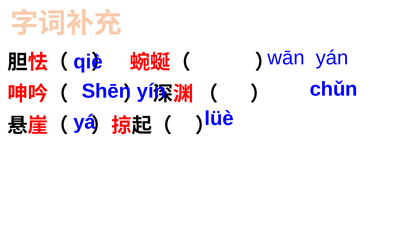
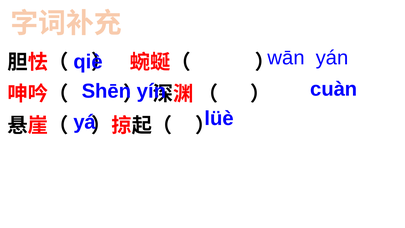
chǔn: chǔn -> cuàn (334, 89)
